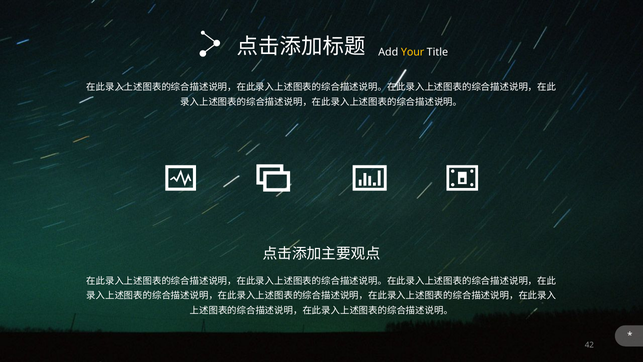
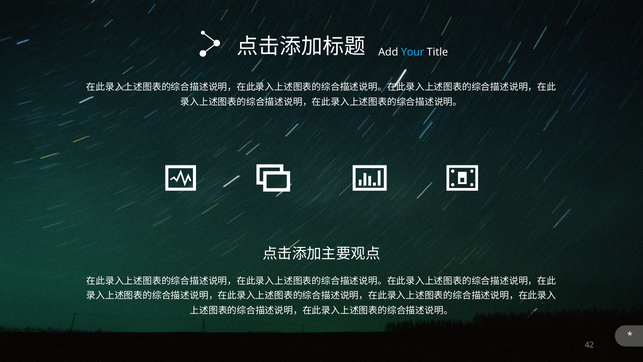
Your colour: yellow -> light blue (413, 52)
